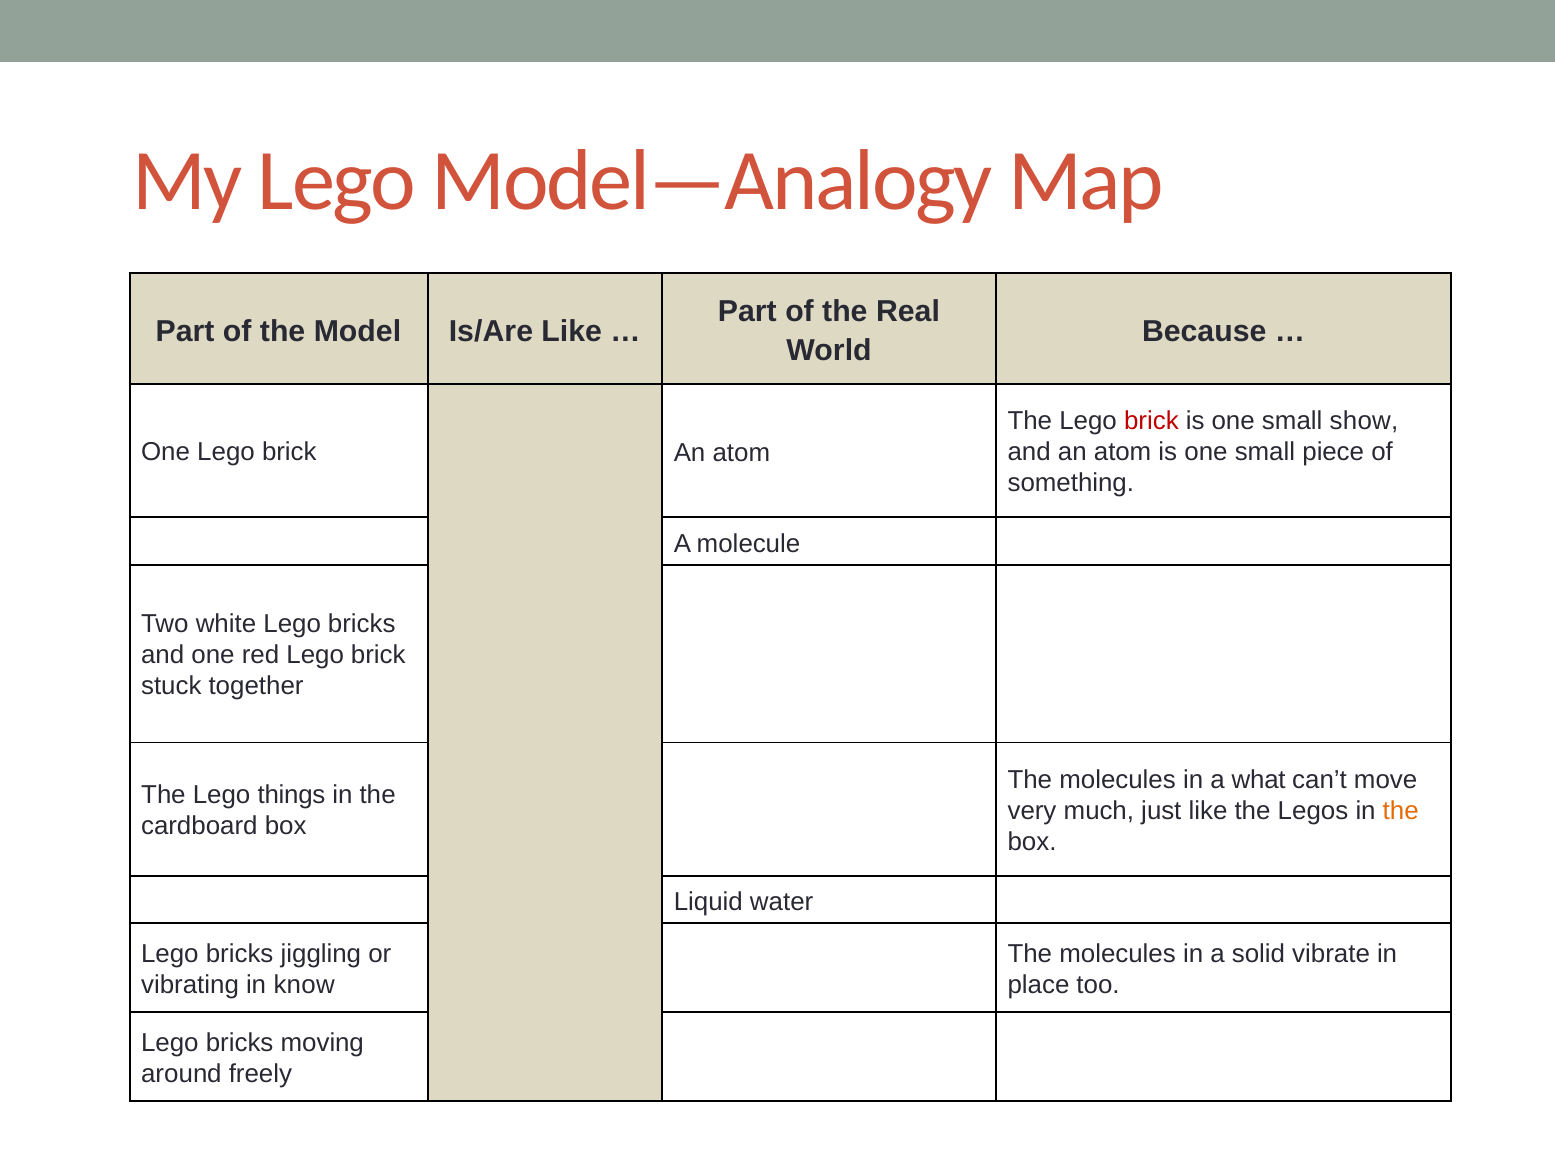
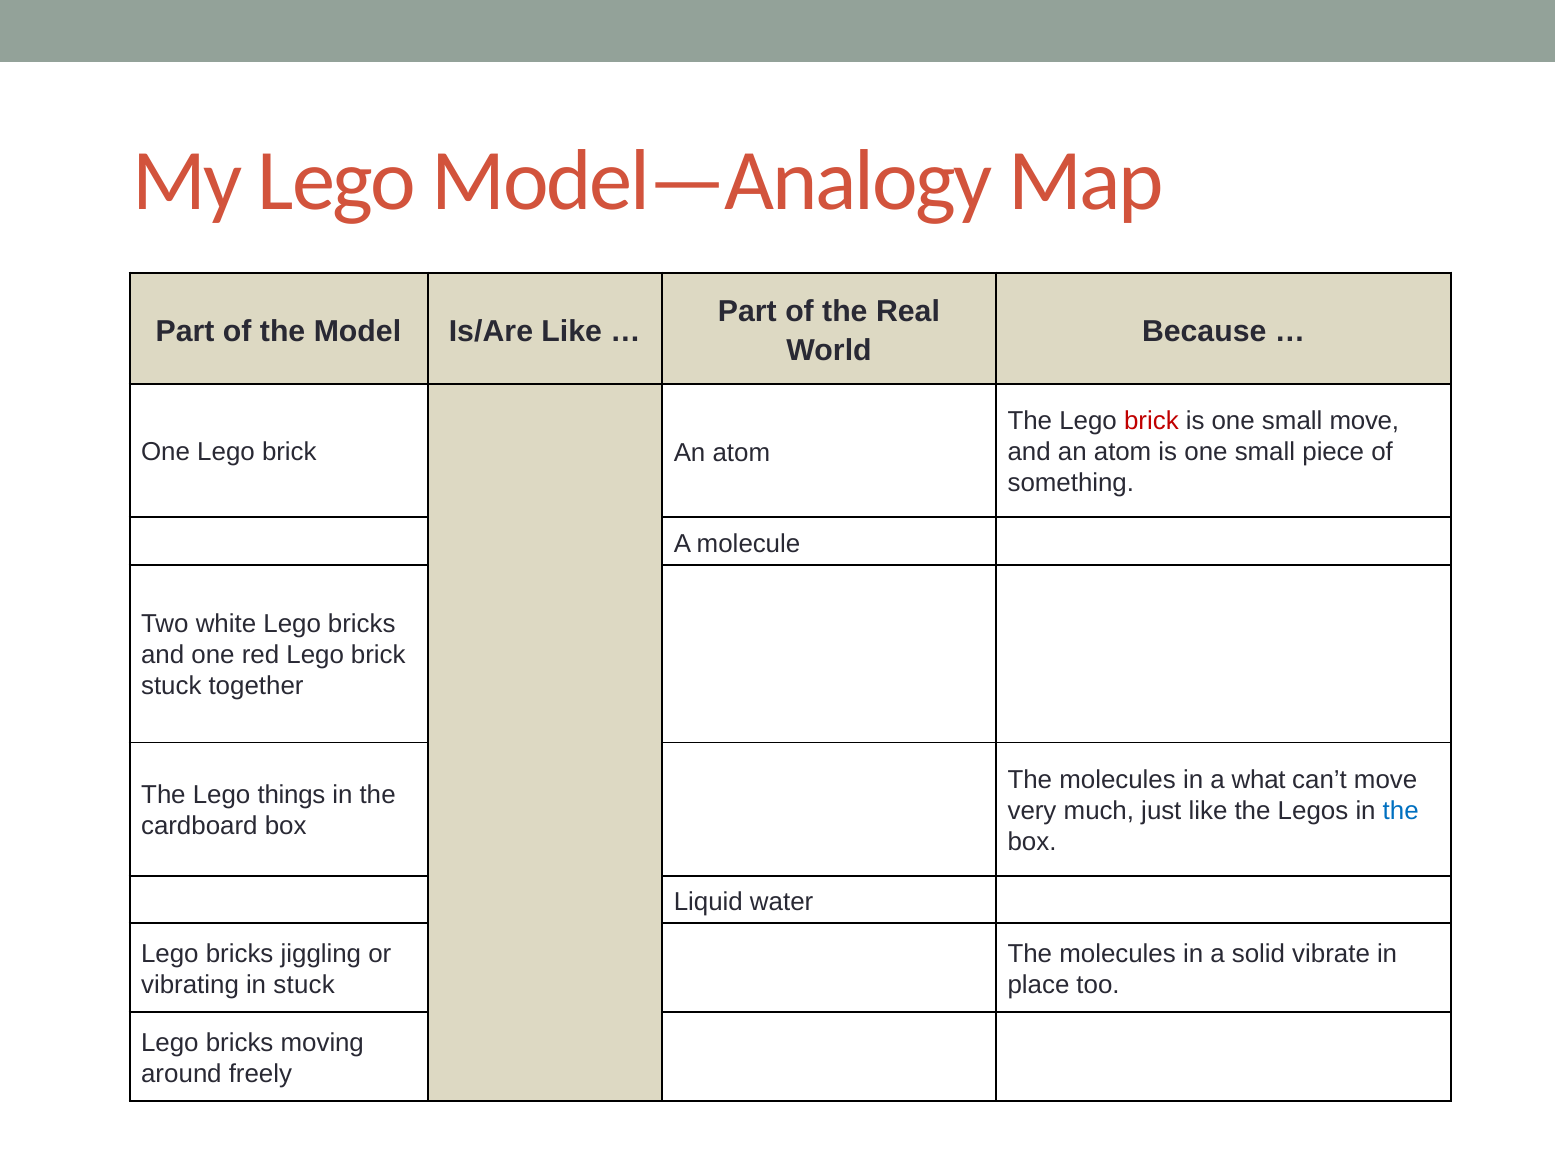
small show: show -> move (1364, 421)
the colour: orange -> blue (1401, 811)
in know: know -> stuck (304, 985)
